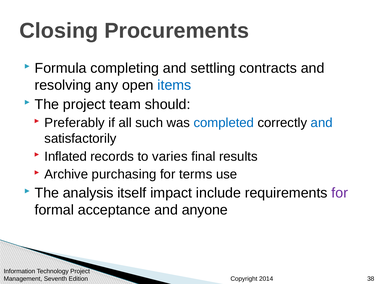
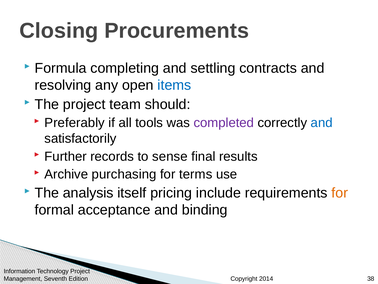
such: such -> tools (149, 123)
completed colour: blue -> purple (224, 123)
Inflated: Inflated -> Further (66, 156)
varies: varies -> sense (170, 156)
impact: impact -> pricing (171, 193)
for colour: purple -> orange (340, 193)
anyone: anyone -> binding (205, 210)
